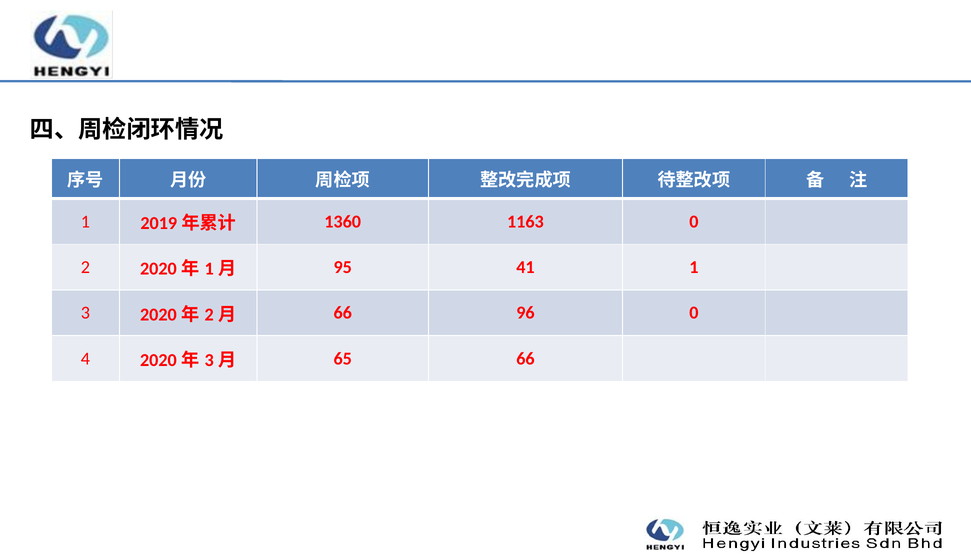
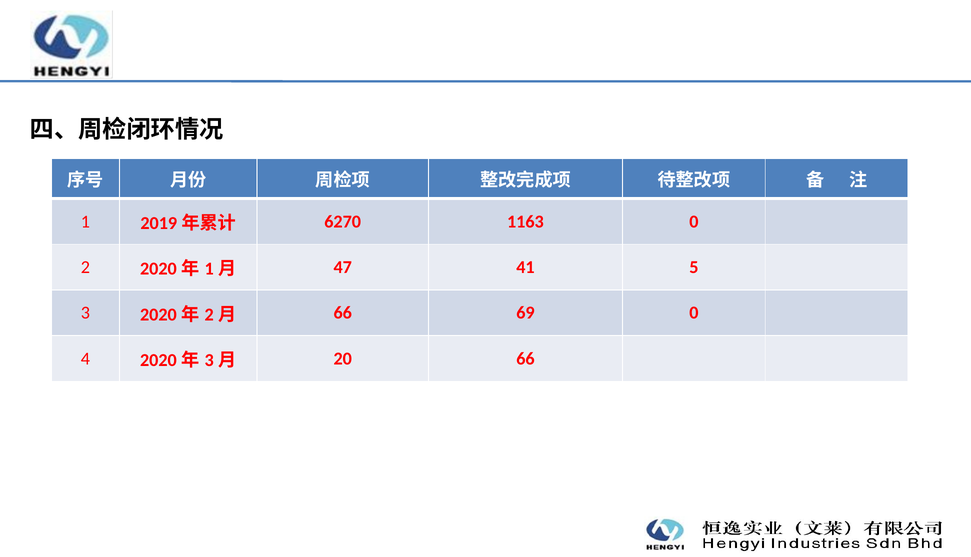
1360: 1360 -> 6270 (343, 222)
95: 95 -> 47 (343, 267)
41 1: 1 -> 5 (694, 267)
96: 96 -> 69 (525, 313)
65: 65 -> 20 (343, 359)
